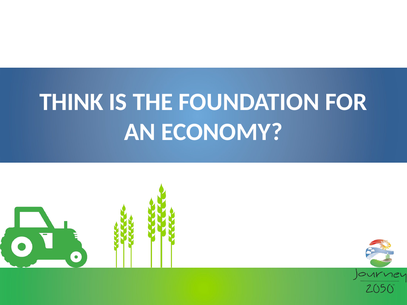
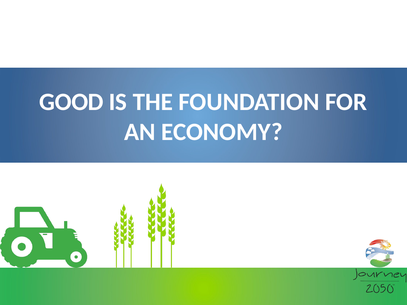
THINK: THINK -> GOOD (71, 102)
